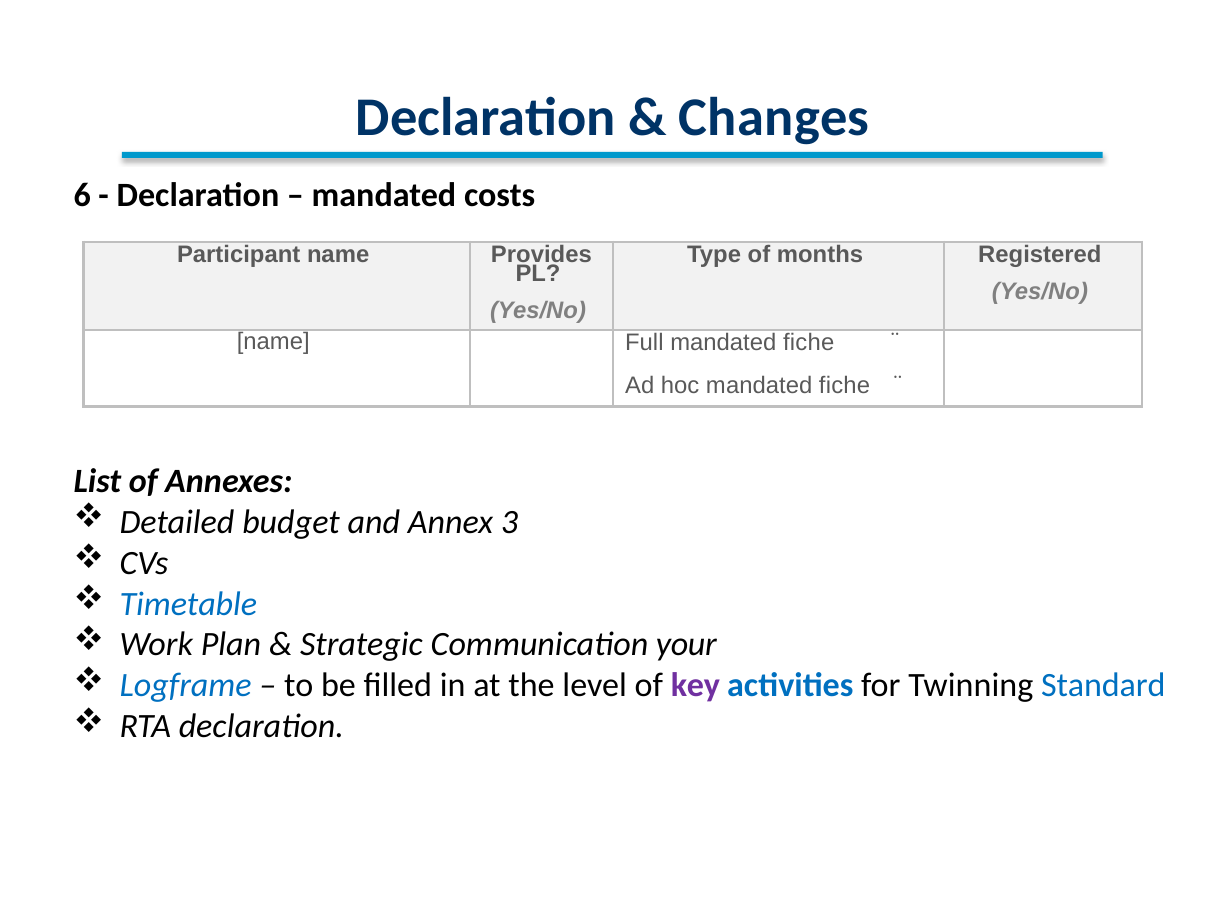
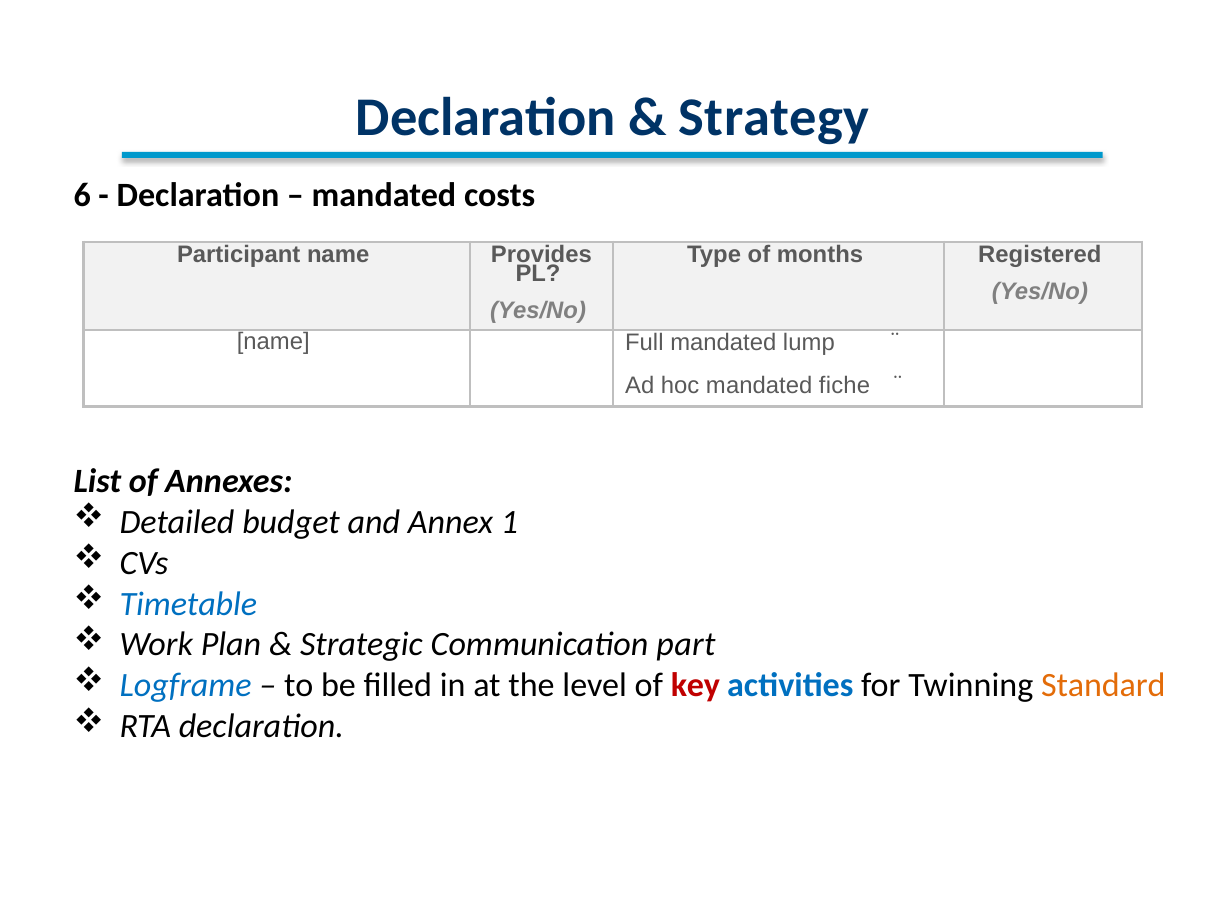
Changes: Changes -> Strategy (774, 117)
Full mandated fiche: fiche -> lump (809, 343)
3: 3 -> 1 (509, 522)
your: your -> part (686, 645)
key colour: purple -> red (695, 686)
Standard colour: blue -> orange (1103, 686)
